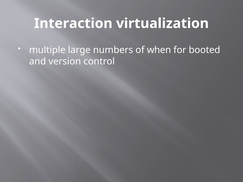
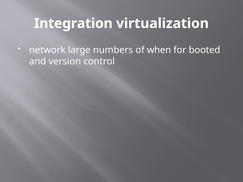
Interaction: Interaction -> Integration (73, 23)
multiple: multiple -> network (47, 50)
